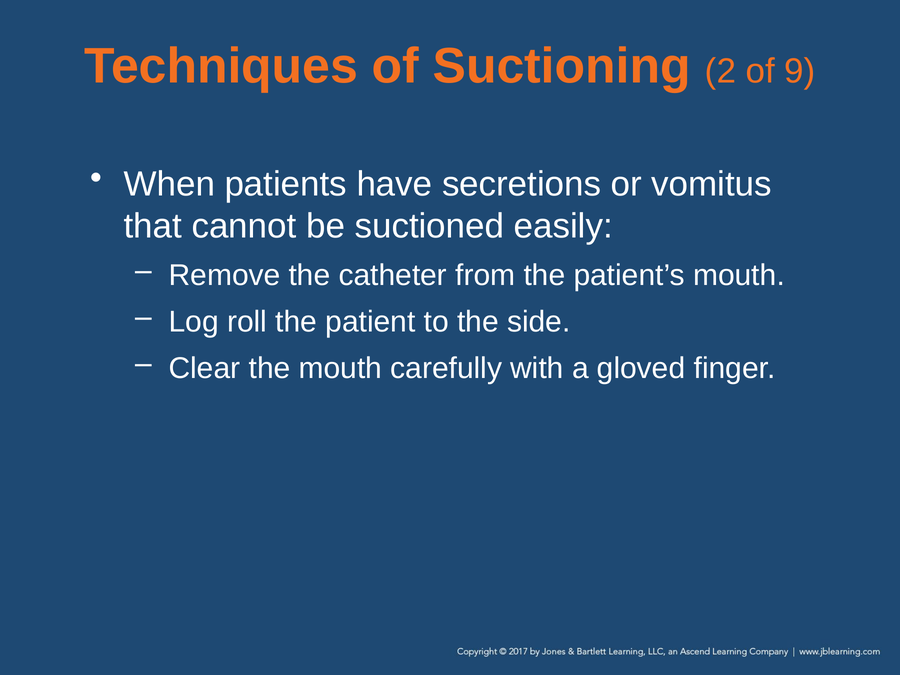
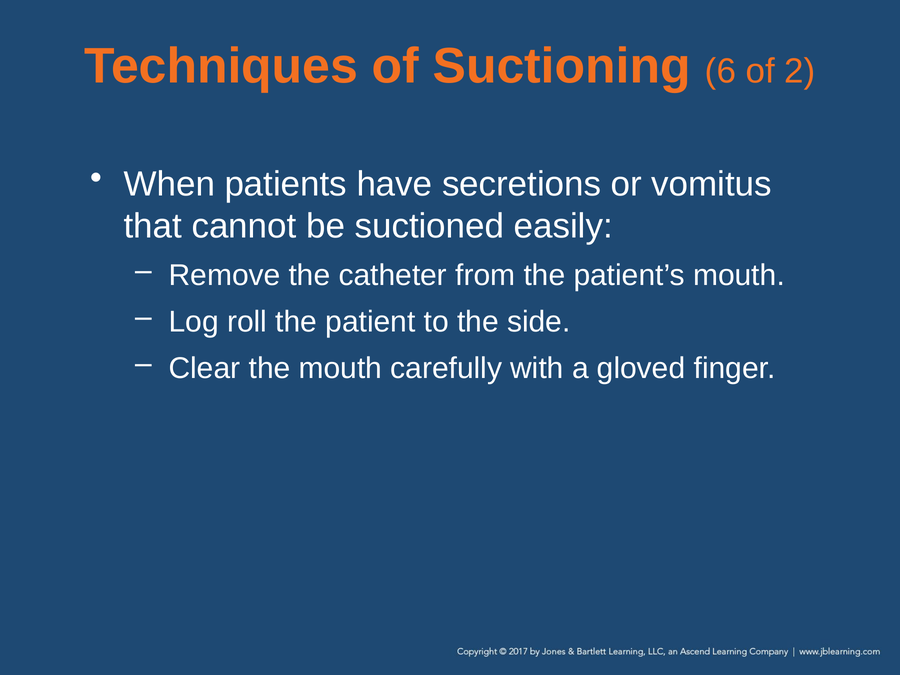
2: 2 -> 6 (720, 71)
9: 9 -> 2 (800, 71)
